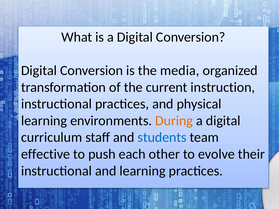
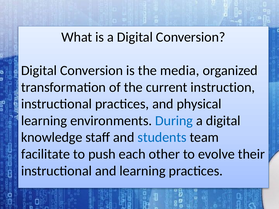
During colour: orange -> blue (174, 121)
curriculum: curriculum -> knowledge (52, 138)
effective: effective -> facilitate (46, 154)
